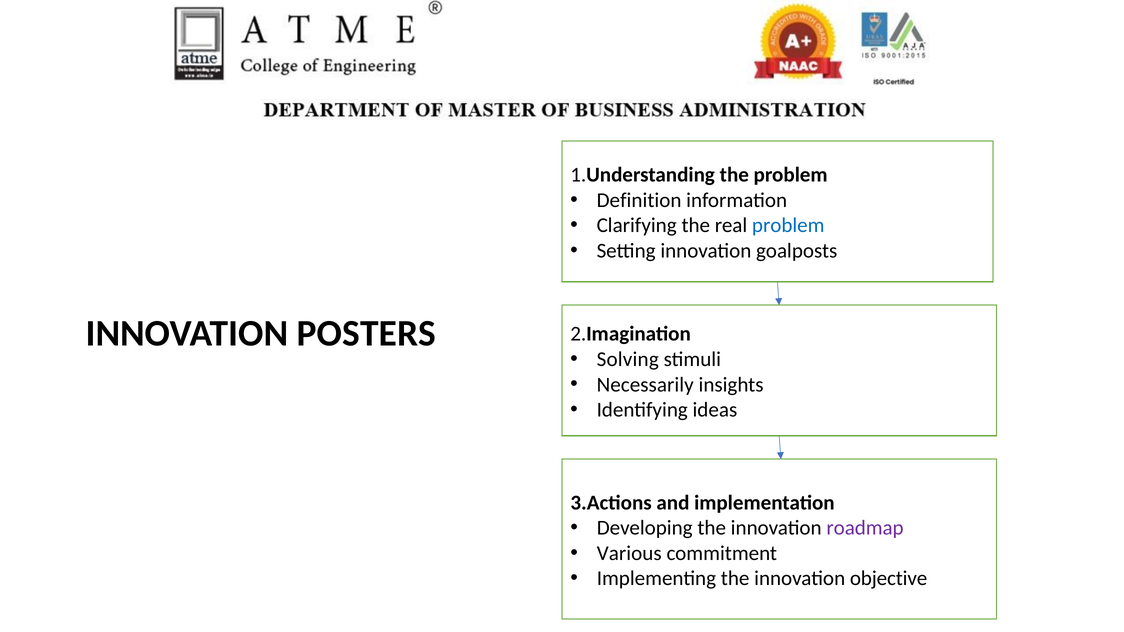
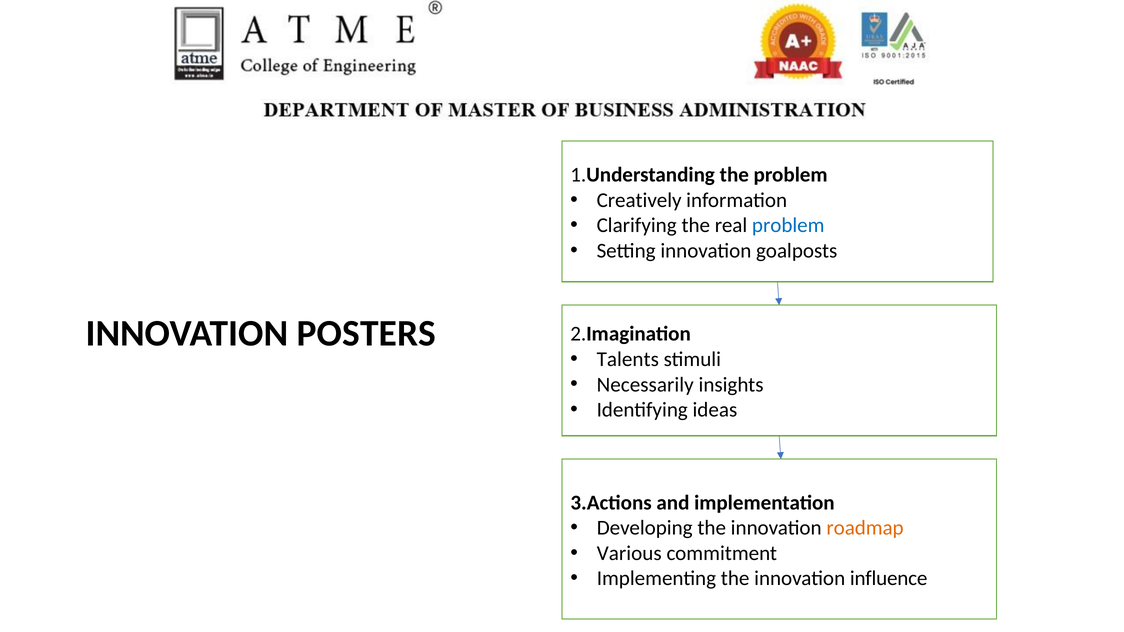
Definition: Definition -> Creatively (639, 200)
Solving: Solving -> Talents (628, 359)
roadmap colour: purple -> orange (865, 528)
objective: objective -> influence (889, 579)
